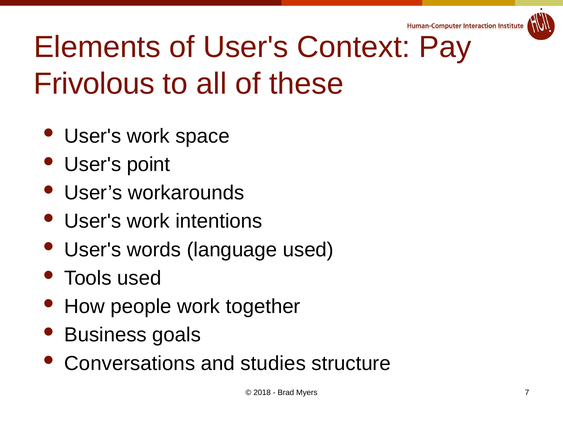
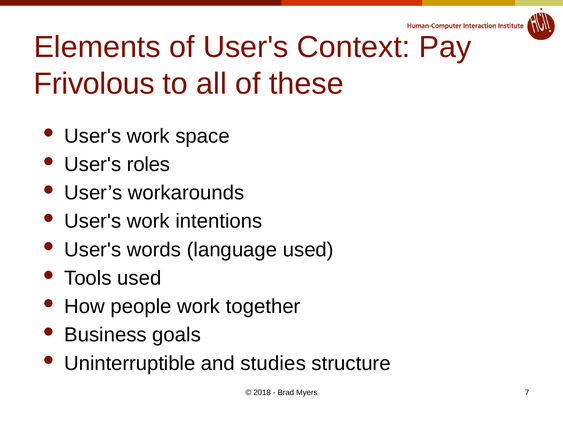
point: point -> roles (148, 165)
Conversations: Conversations -> Uninterruptible (130, 364)
